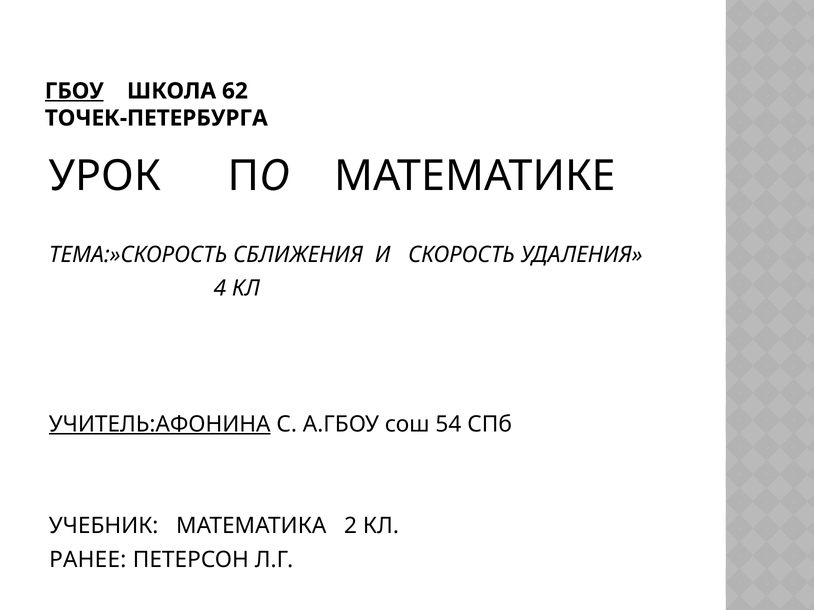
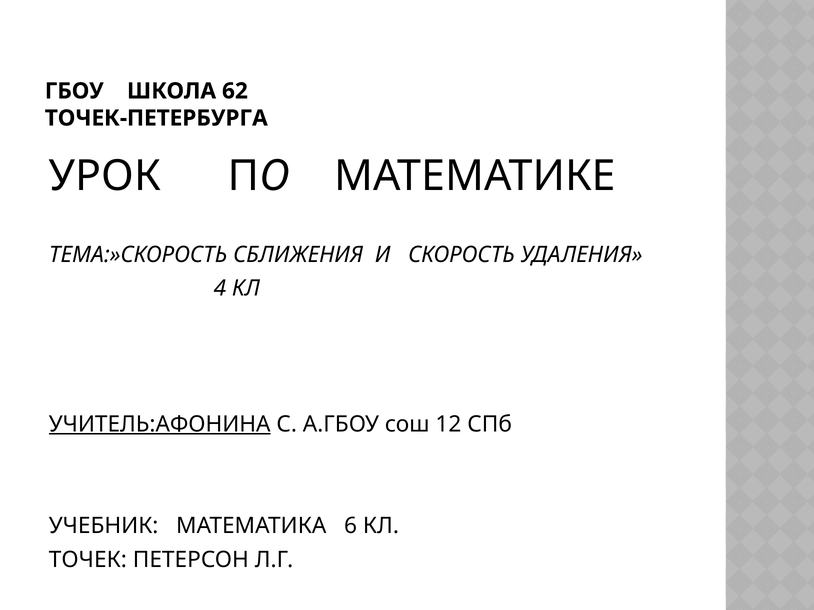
ГБОУ underline: present -> none (74, 91)
54: 54 -> 12 (448, 424)
2: 2 -> 6 (351, 526)
РАНЕЕ: РАНЕЕ -> ТОЧЕК (88, 560)
